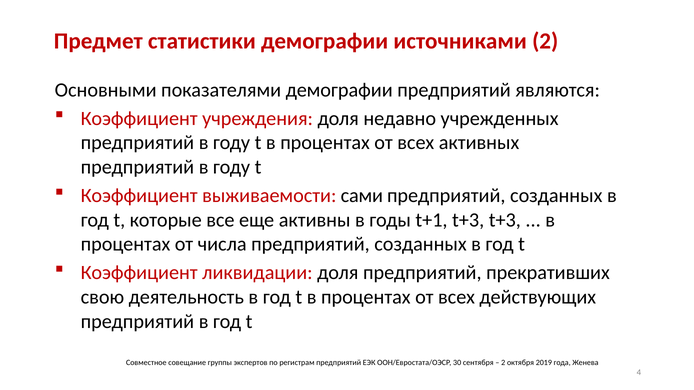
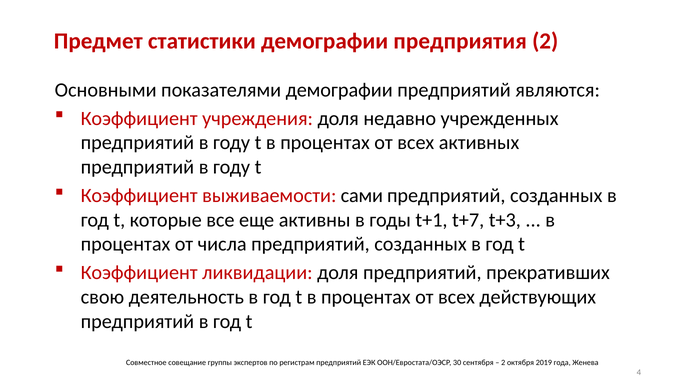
источниками: источниками -> предприятия (460, 41)
t+1 t+3: t+3 -> t+7 (468, 220)
